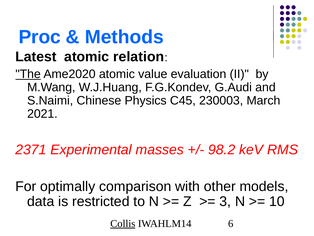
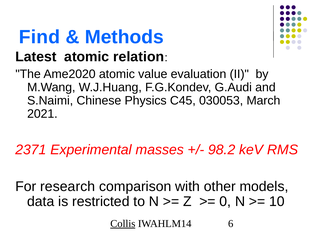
Proc: Proc -> Find (39, 37)
The underline: present -> none (28, 74)
230003: 230003 -> 030053 (221, 100)
optimally: optimally -> research (68, 186)
3: 3 -> 0 (225, 201)
